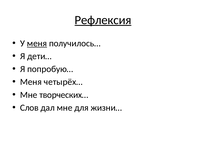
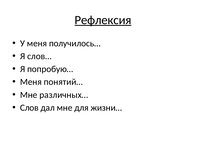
меня underline: present -> none (37, 43)
дети…: дети… -> слов… (39, 56)
четырёх…: четырёх… -> понятий… (63, 82)
творческих…: творческих… -> различных… (64, 95)
